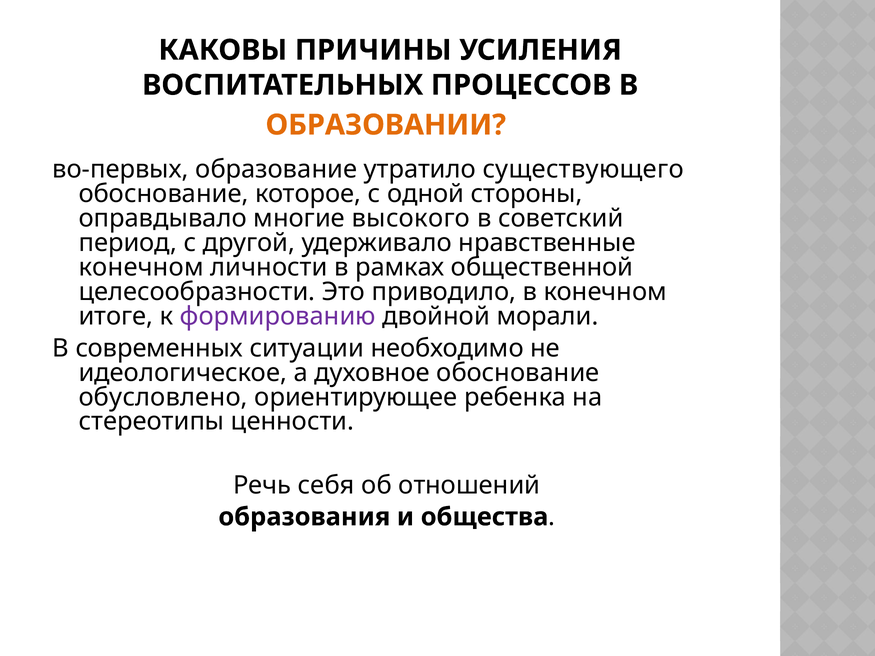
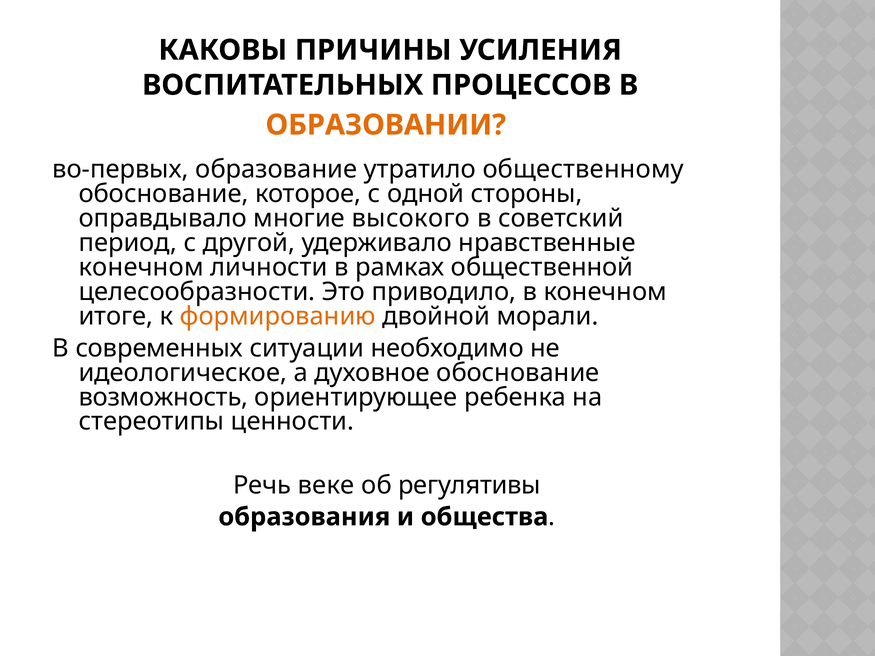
существующего: существующего -> общественному (583, 170)
формированию colour: purple -> orange (278, 316)
обусловлено: обусловлено -> возможность (163, 397)
себя: себя -> веке (326, 485)
отношений: отношений -> регулятивы (469, 485)
